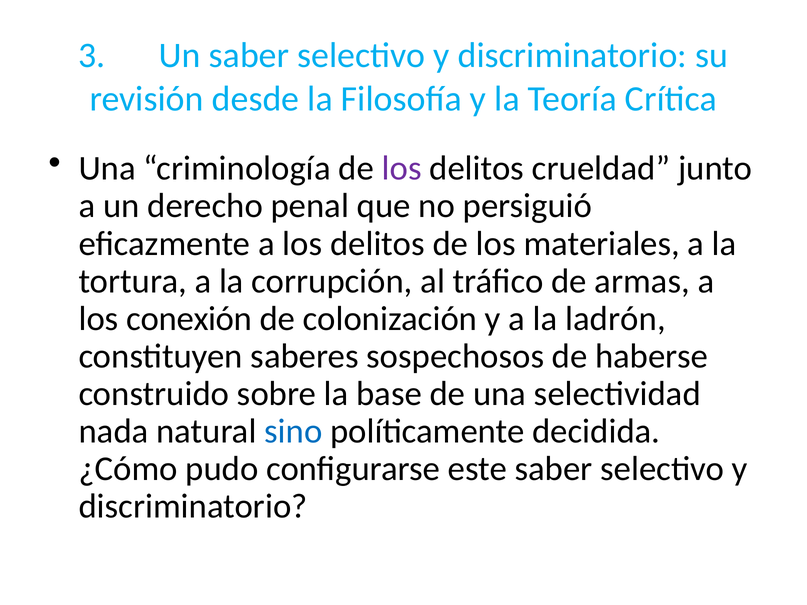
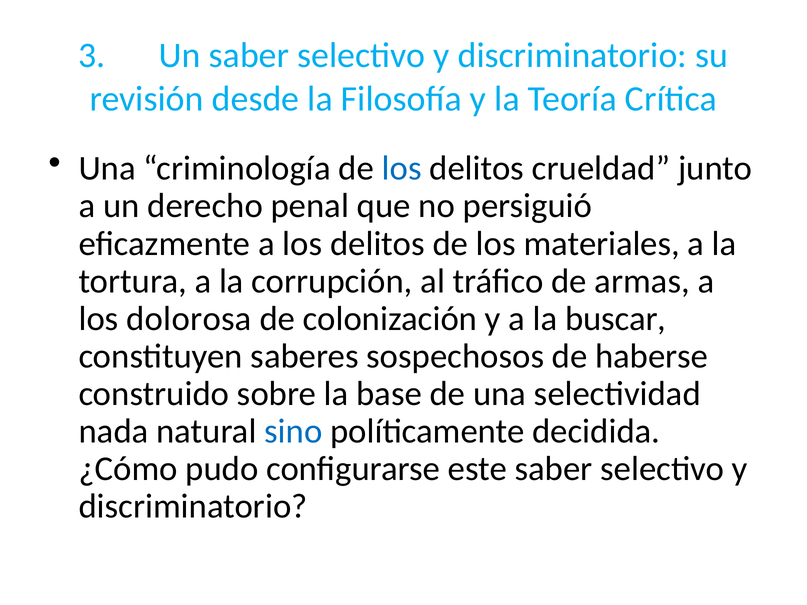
los colour: purple -> blue (402, 169)
conexión: conexión -> dolorosa (189, 319)
ladrón: ladrón -> buscar (616, 319)
